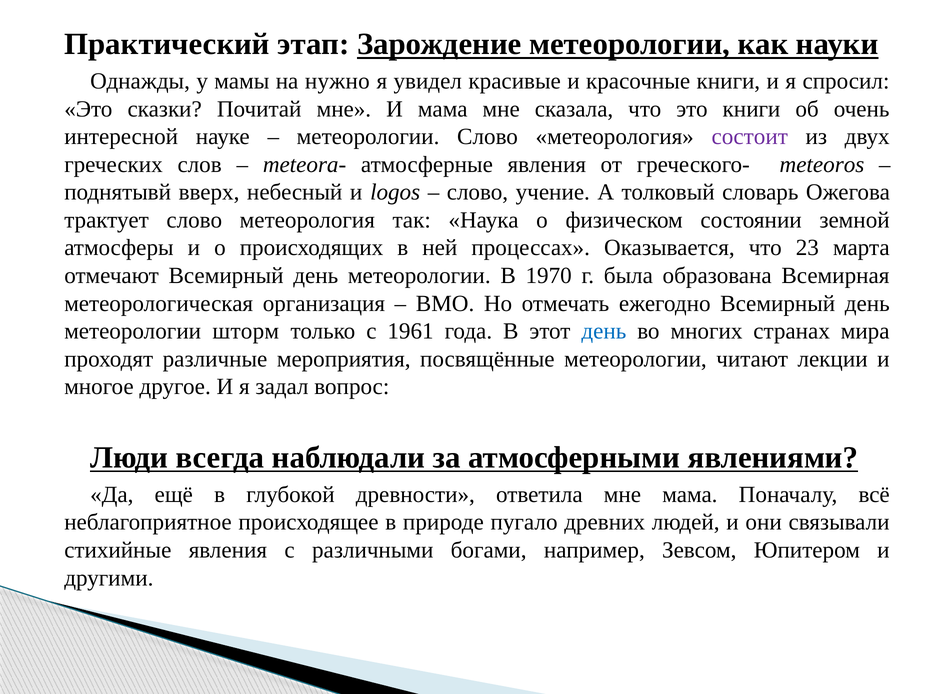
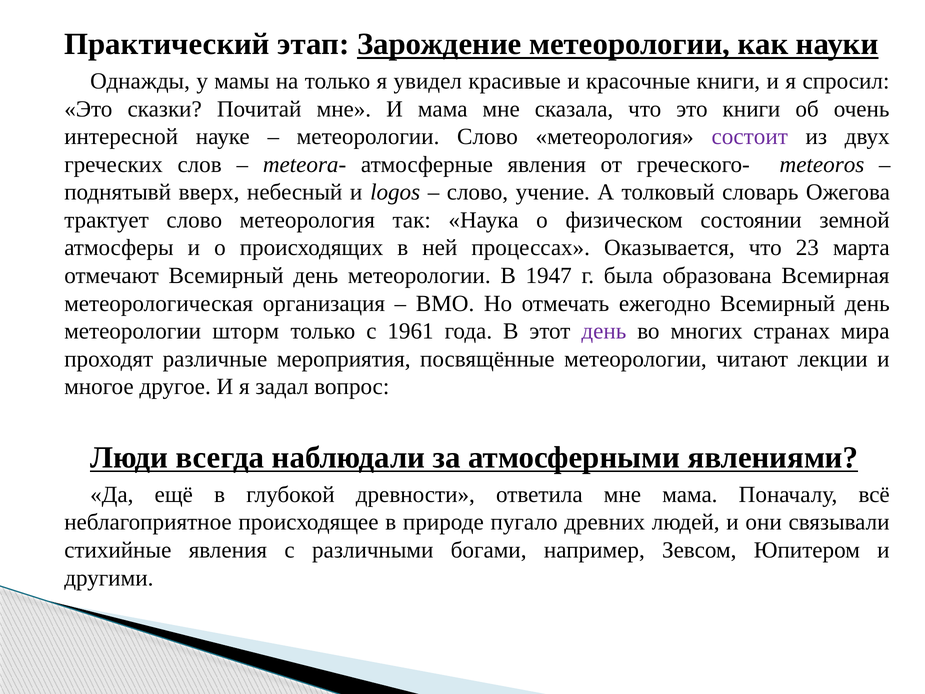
на нужно: нужно -> только (338, 81)
1970: 1970 -> 1947 (549, 276)
день colour: blue -> purple (604, 331)
